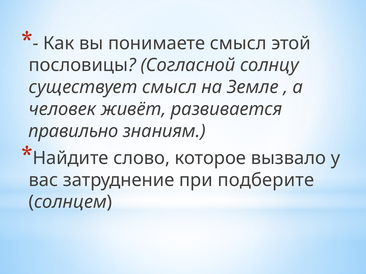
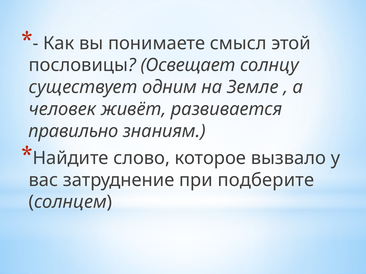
Согласной: Согласной -> Освещает (188, 65)
существует смысл: смысл -> одним (170, 87)
